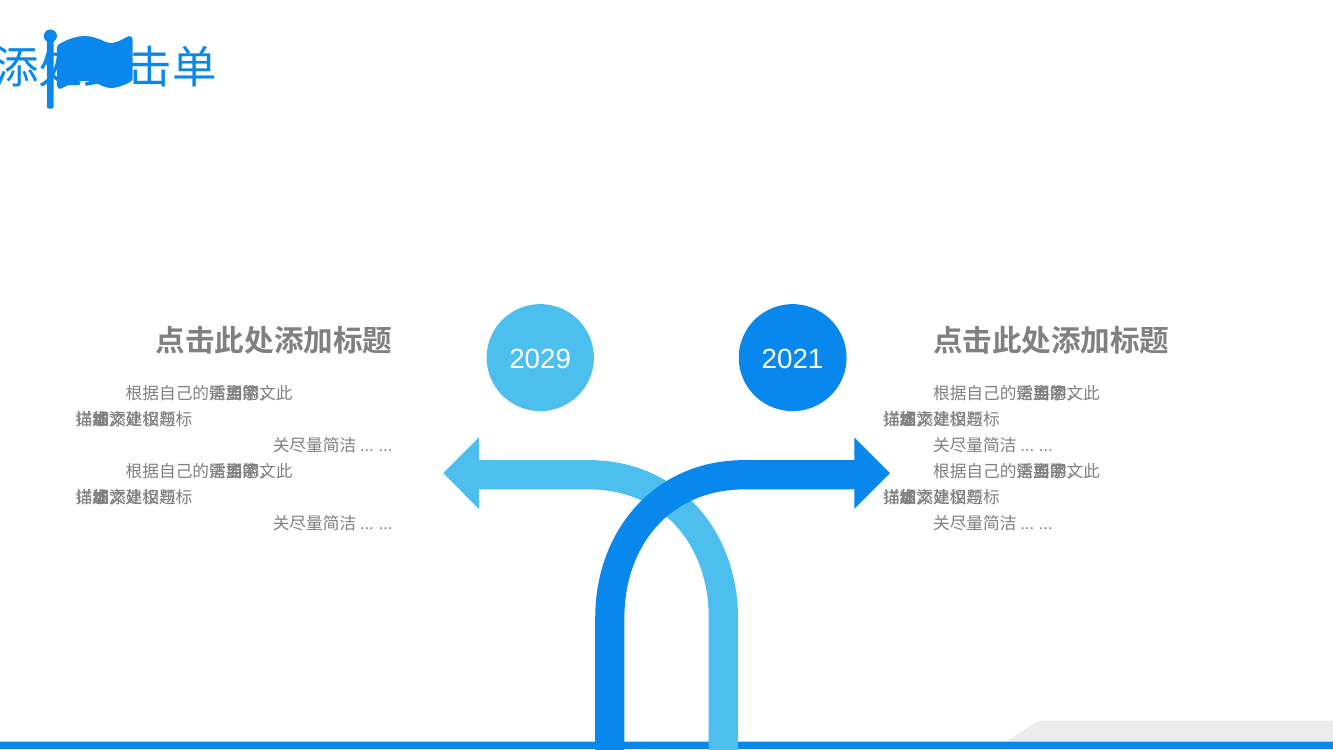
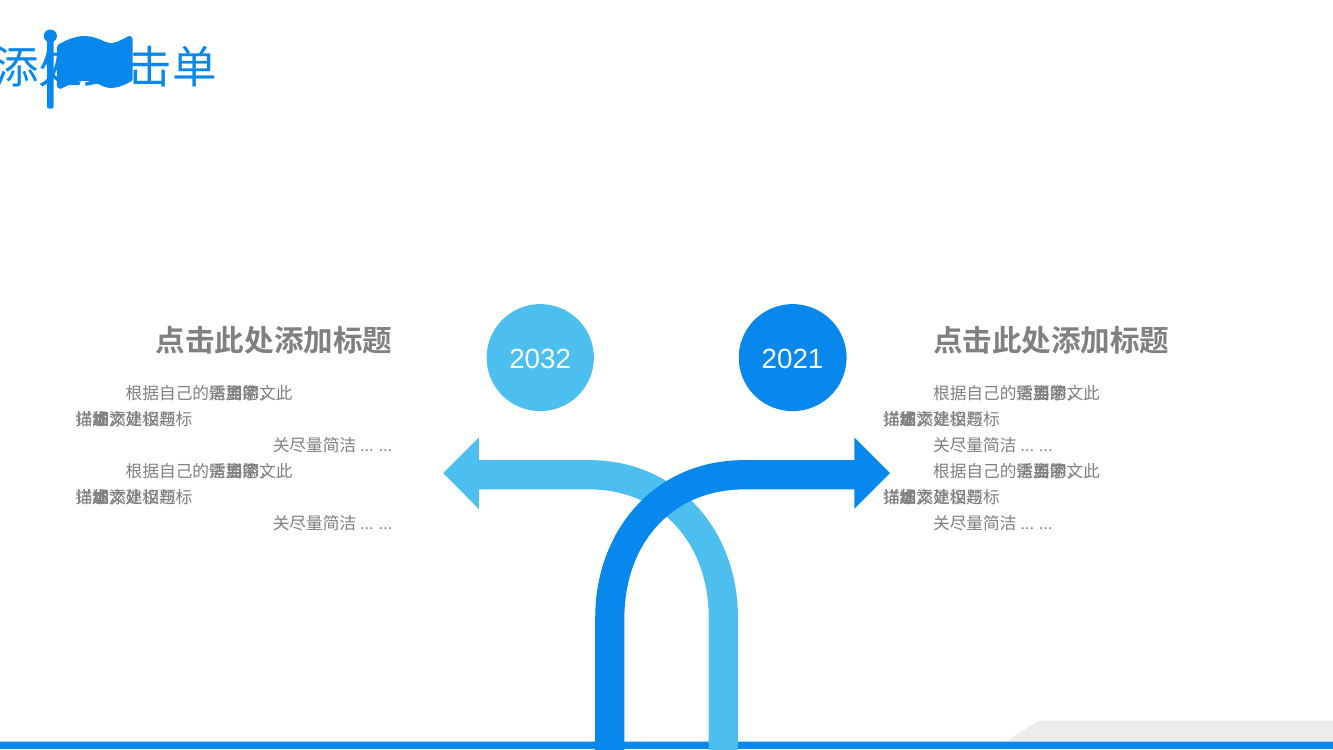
2029: 2029 -> 2032 (540, 359)
